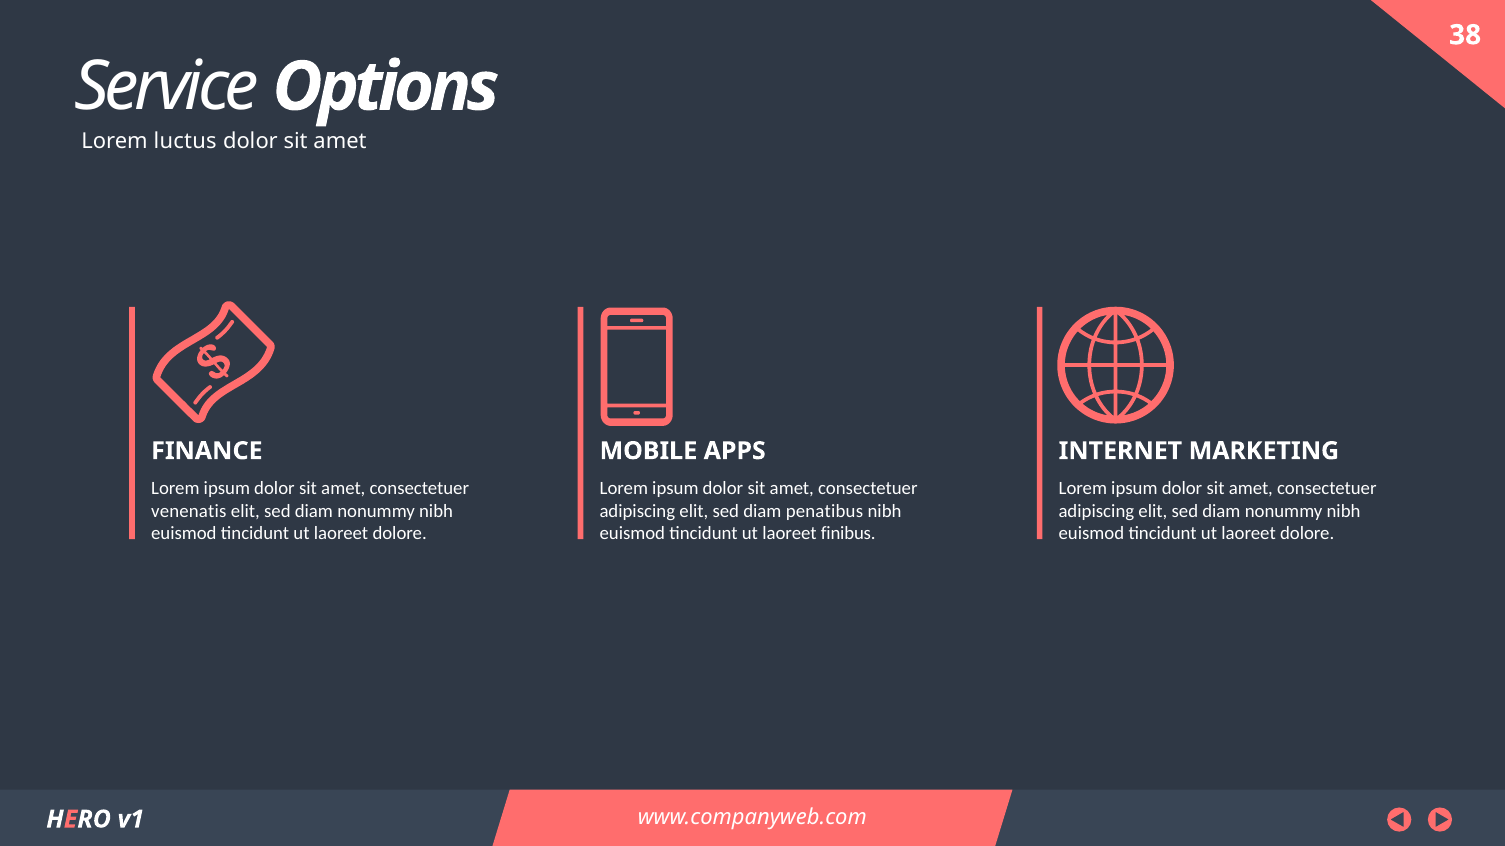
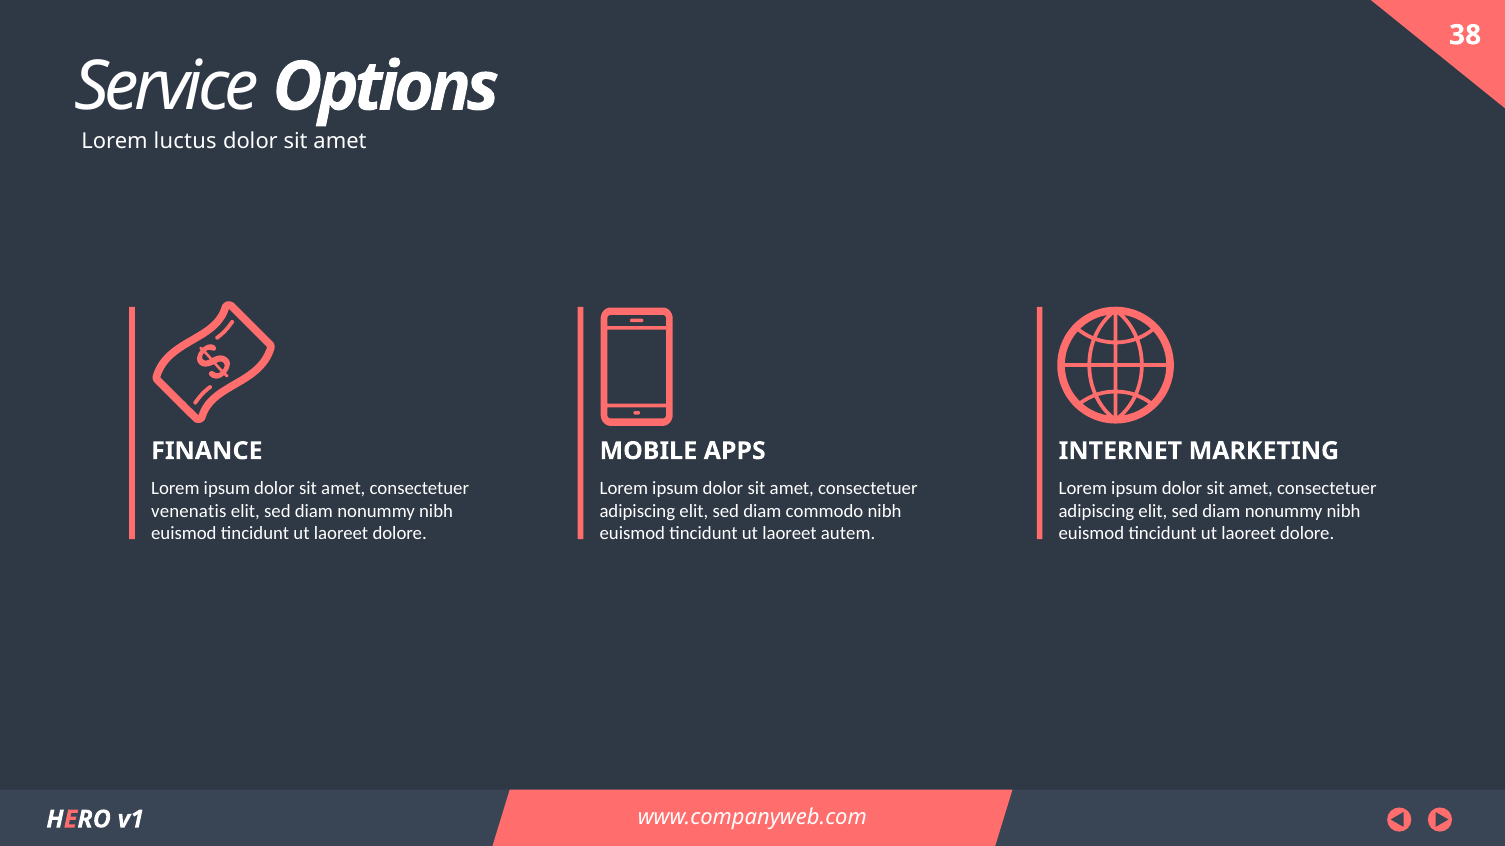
penatibus: penatibus -> commodo (825, 511)
finibus: finibus -> autem (848, 534)
